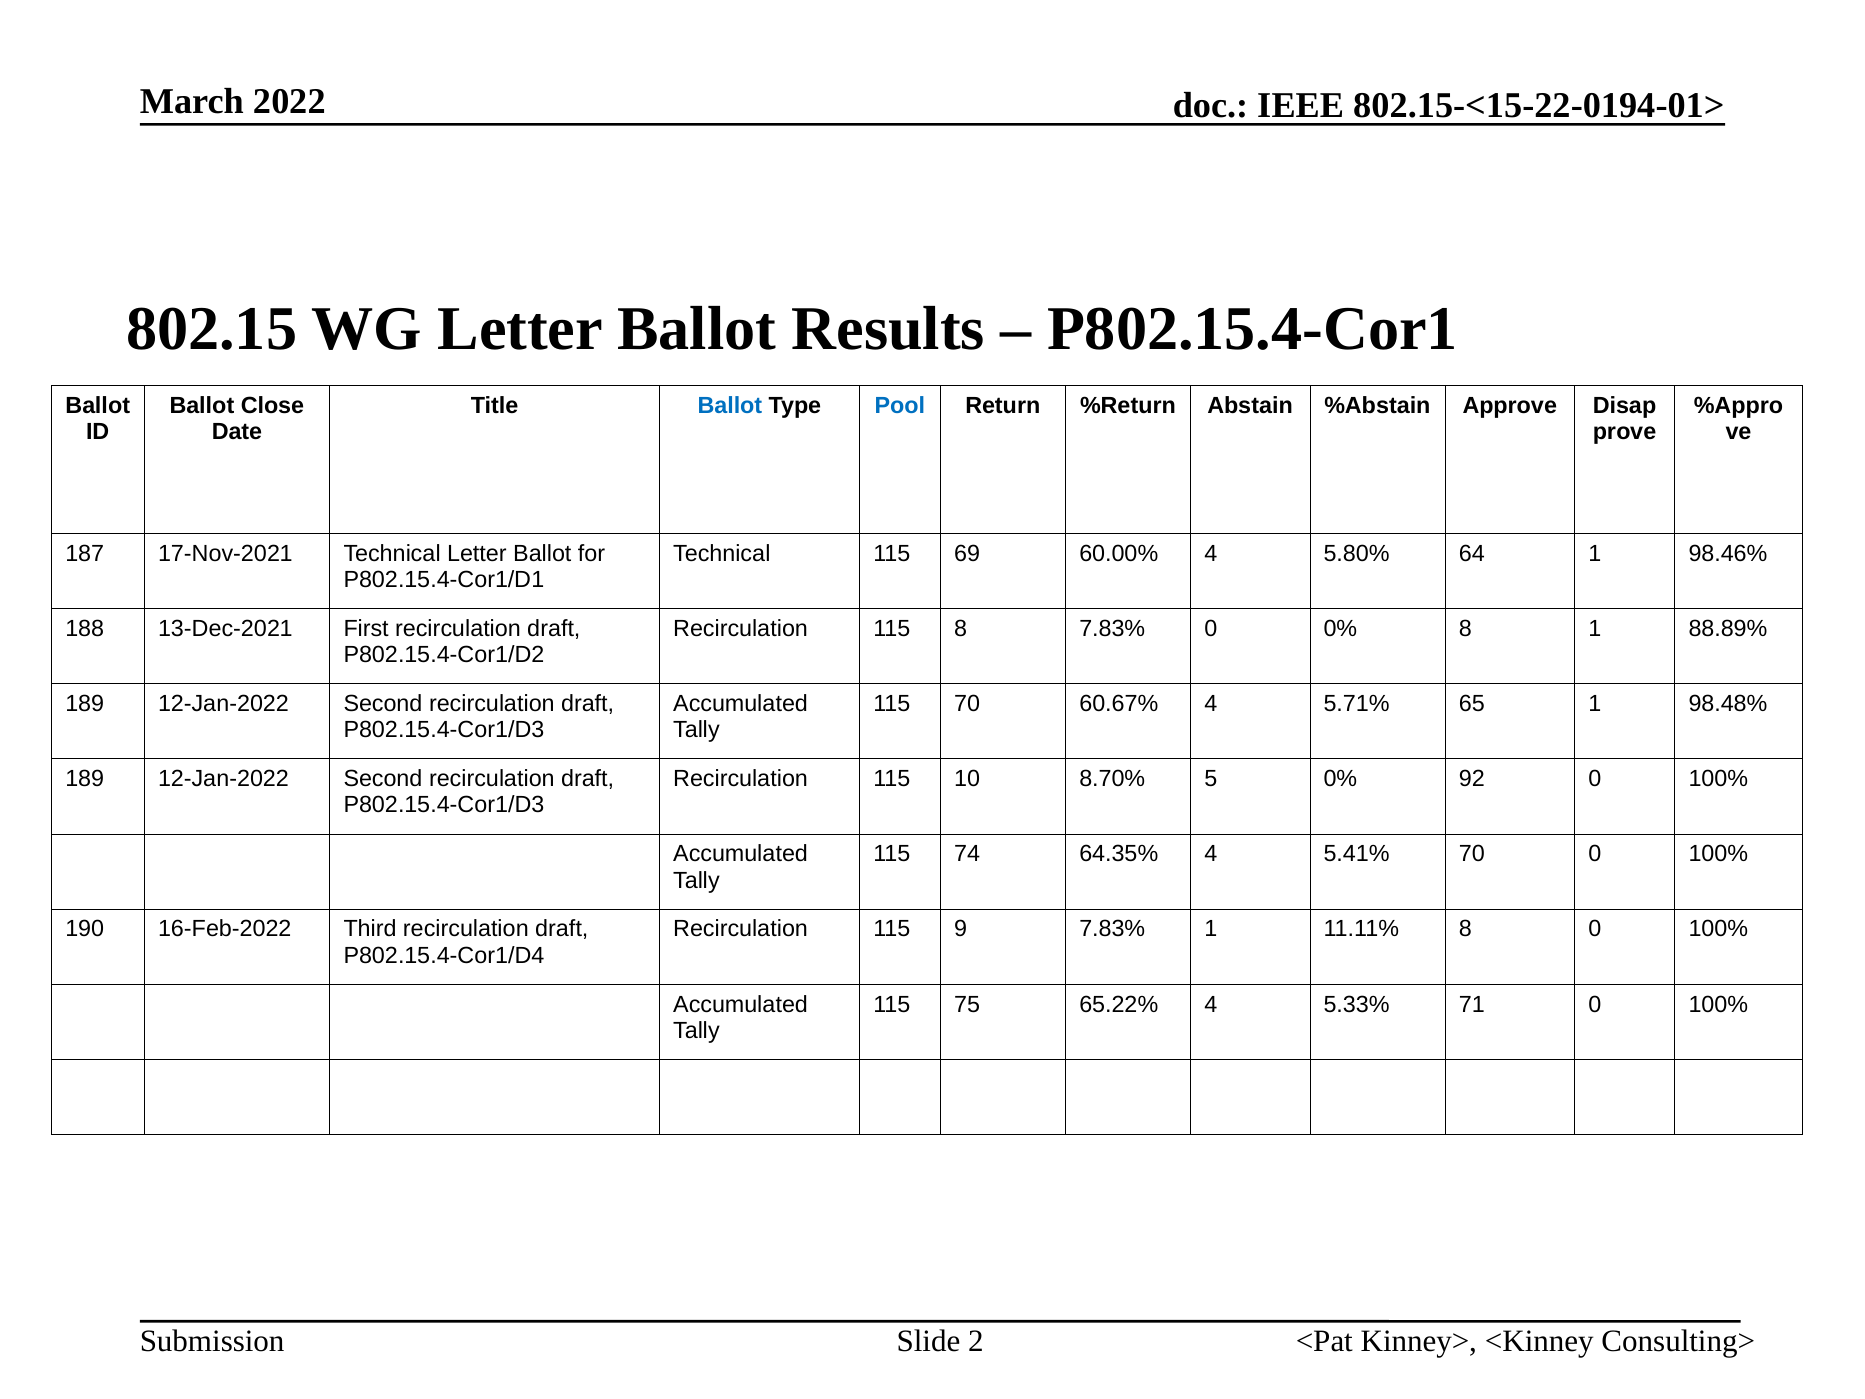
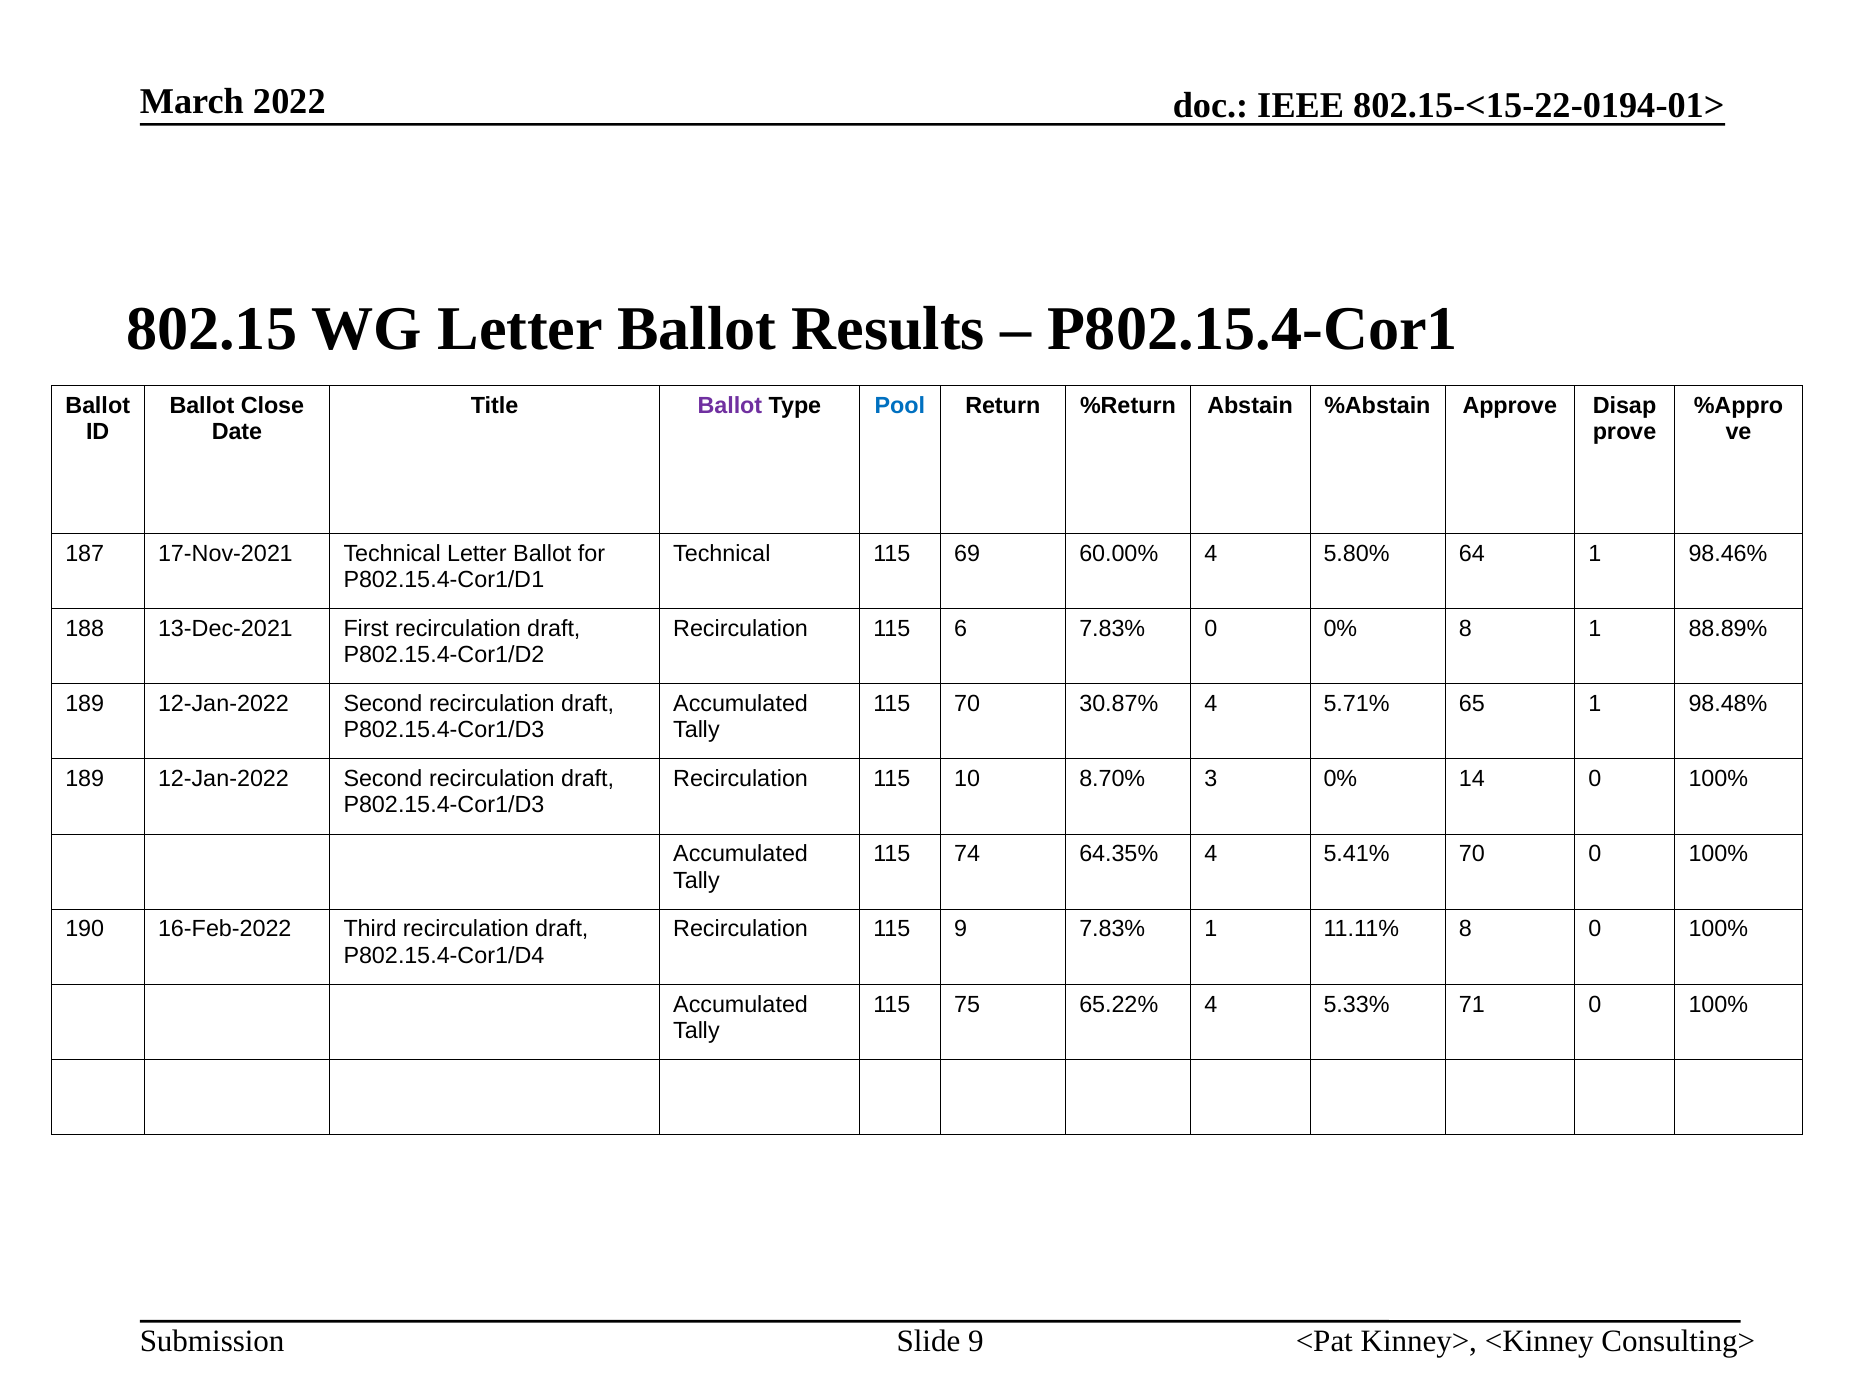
Ballot colour: blue -> purple (730, 406)
115 8: 8 -> 6 (961, 629)
60.67%: 60.67% -> 30.87% (1119, 704)
5: 5 -> 3 (1211, 779)
92: 92 -> 14 (1472, 779)
Slide 2: 2 -> 9 (976, 1342)
